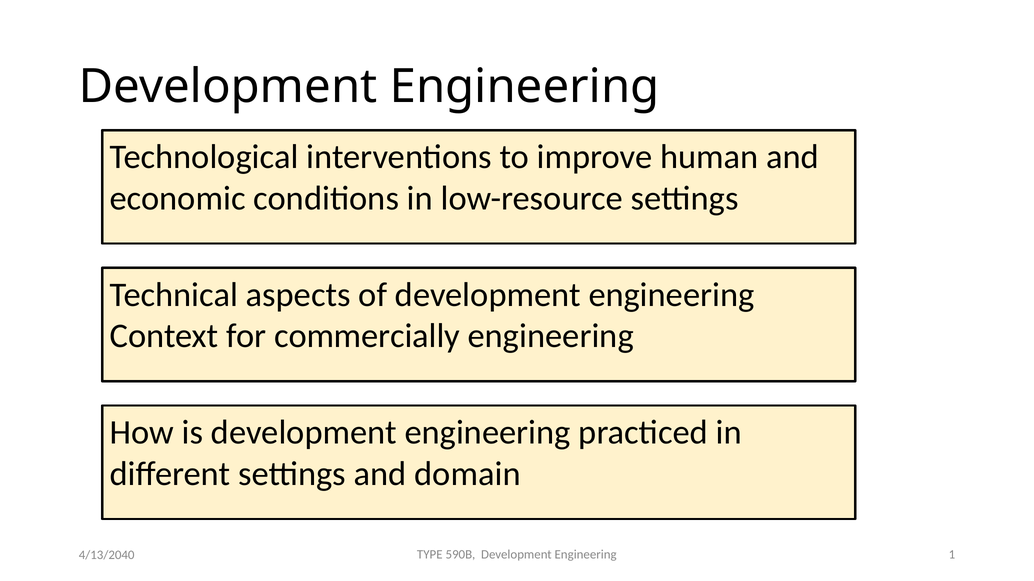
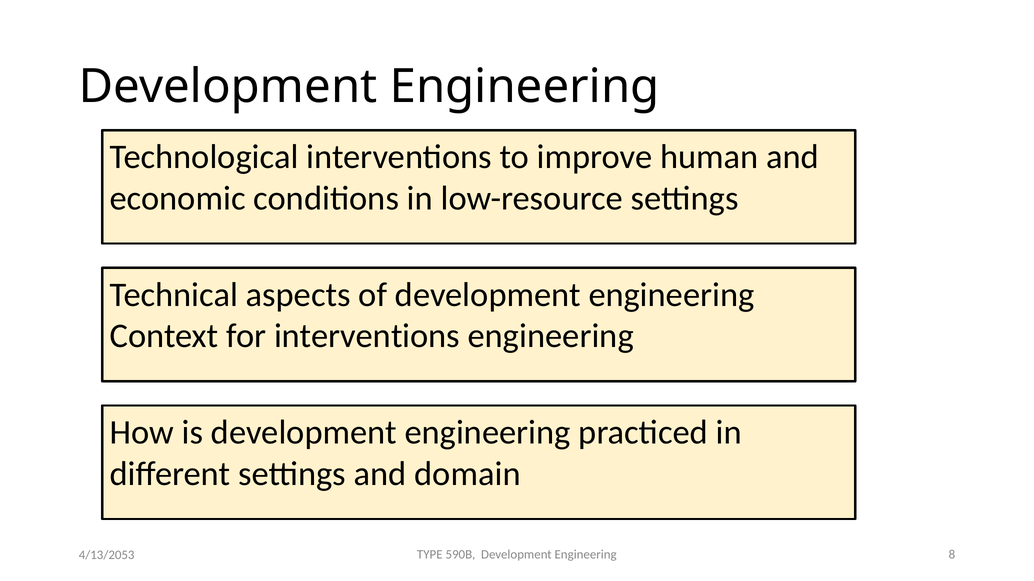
for commercially: commercially -> interventions (367, 336)
1: 1 -> 8 (952, 555)
4/13/2040: 4/13/2040 -> 4/13/2053 (107, 555)
